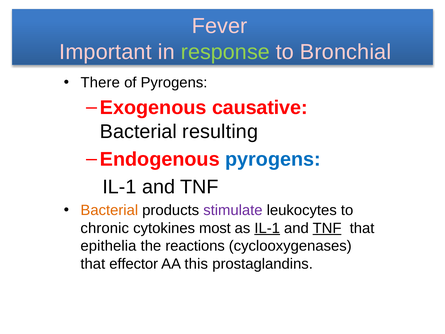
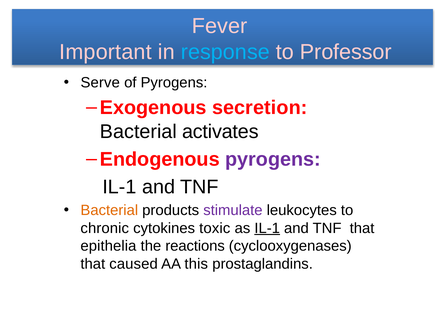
response colour: light green -> light blue (225, 52)
Bronchial: Bronchial -> Professor (346, 52)
There: There -> Serve (100, 83)
causative: causative -> secretion (260, 108)
resulting: resulting -> activates (220, 131)
pyrogens colour: blue -> purple (273, 159)
most: most -> toxic (215, 228)
TNF underline: present -> none (327, 228)
effector: effector -> caused (134, 264)
